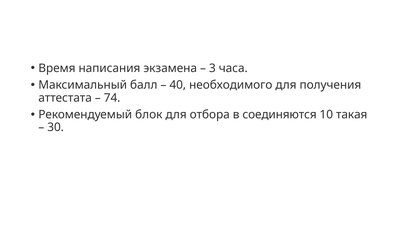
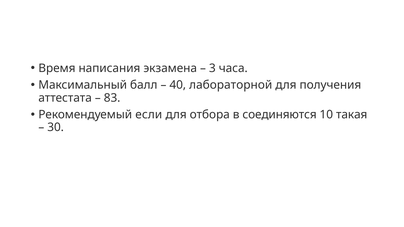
необходимого: необходимого -> лабораторной (231, 85)
74: 74 -> 83 (112, 98)
блок: блок -> если (149, 115)
